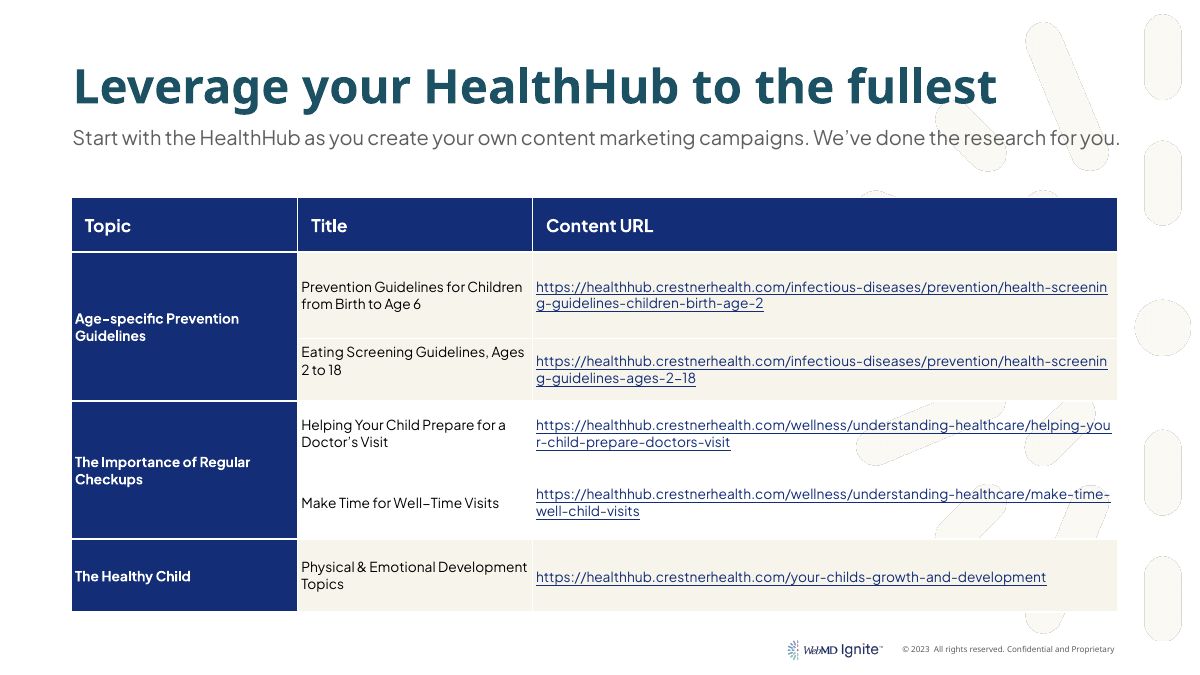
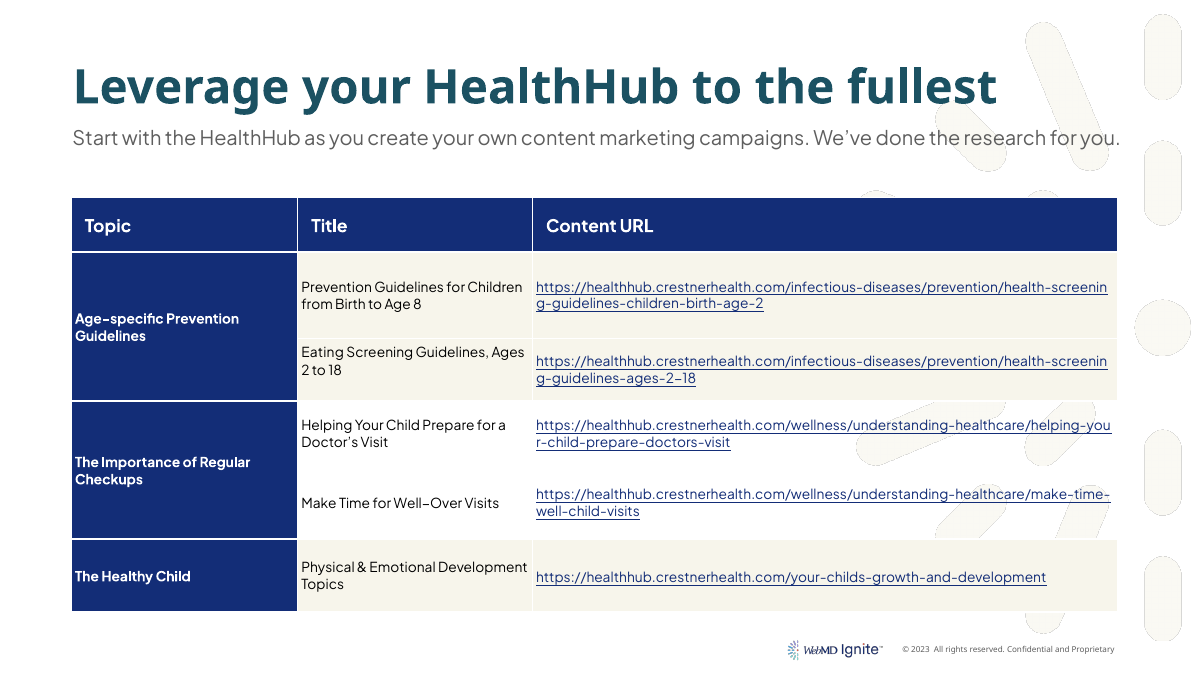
6: 6 -> 8 (417, 305)
Well-Time: Well-Time -> Well-Over (428, 504)
